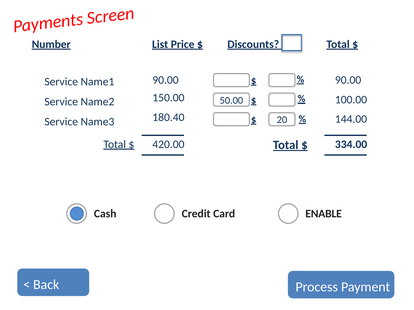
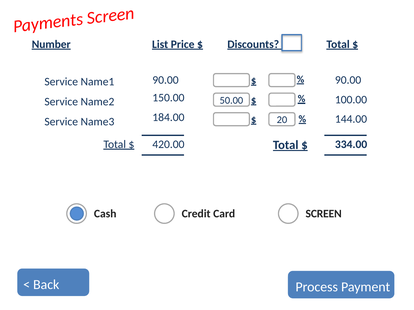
180.40: 180.40 -> 184.00 (168, 118)
Card ENABLE: ENABLE -> SCREEN (324, 214)
